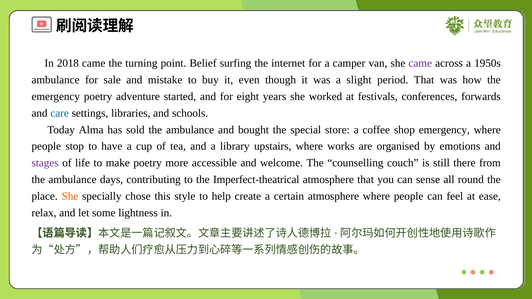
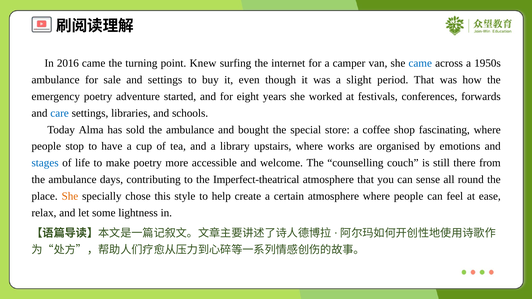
2018: 2018 -> 2016 (68, 63)
Belief: Belief -> Knew (203, 63)
came colour: purple -> blue (420, 63)
and mistake: mistake -> settings (165, 80)
shop emergency: emergency -> fascinating (444, 130)
stages colour: purple -> blue (45, 163)
